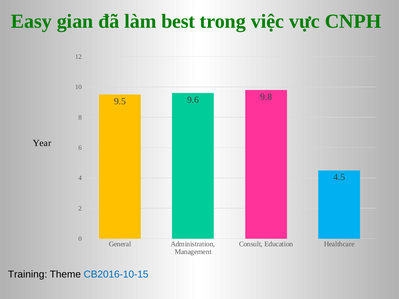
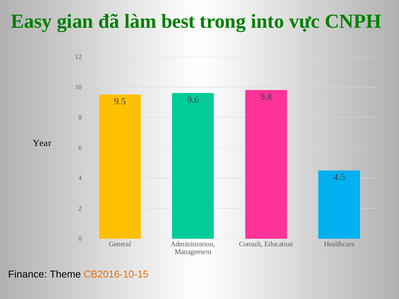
việc: việc -> into (267, 21)
Training: Training -> Finance (28, 275)
CB2016-10-15 colour: blue -> orange (116, 275)
